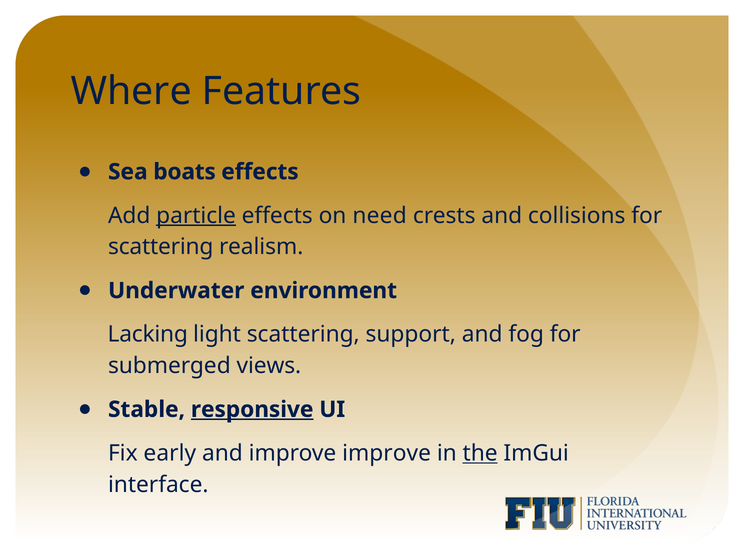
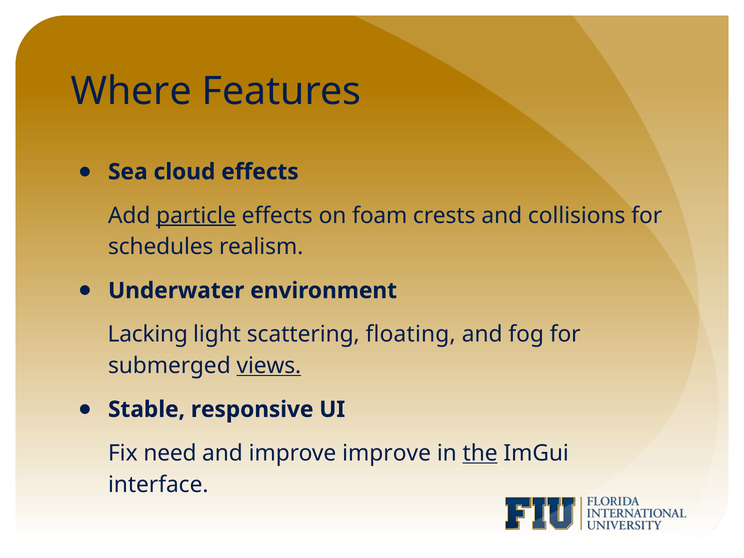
boats: boats -> cloud (184, 172)
need: need -> foam (380, 216)
scattering: scattering -> schedules (161, 247)
support: support -> floating (411, 334)
views underline: none -> present (269, 366)
responsive underline: present -> none (252, 409)
early: early -> need (170, 453)
